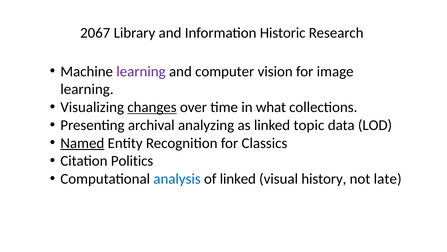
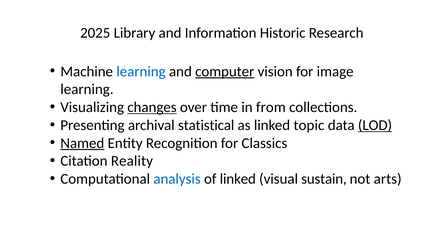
2067: 2067 -> 2025 (95, 33)
learning colour: purple -> blue (141, 71)
computer underline: none -> present (225, 71)
what: what -> from (271, 107)
analyzing: analyzing -> statistical (206, 125)
LOD underline: none -> present (375, 125)
Politics: Politics -> Reality (132, 161)
history: history -> sustain (324, 179)
late: late -> arts (388, 179)
